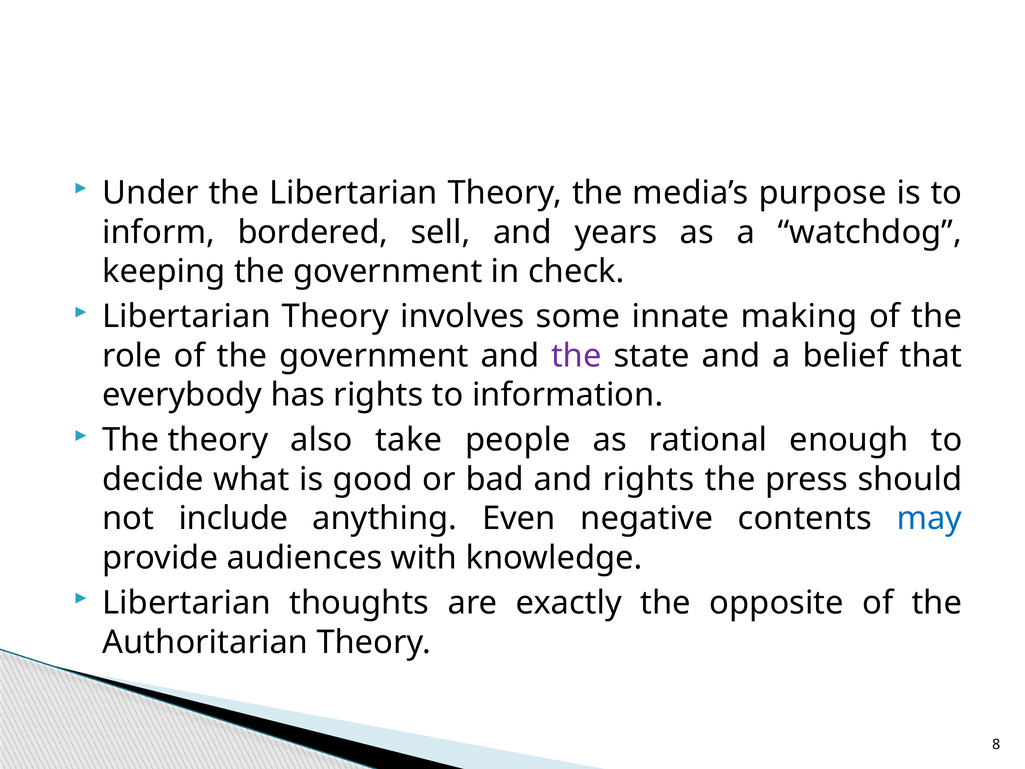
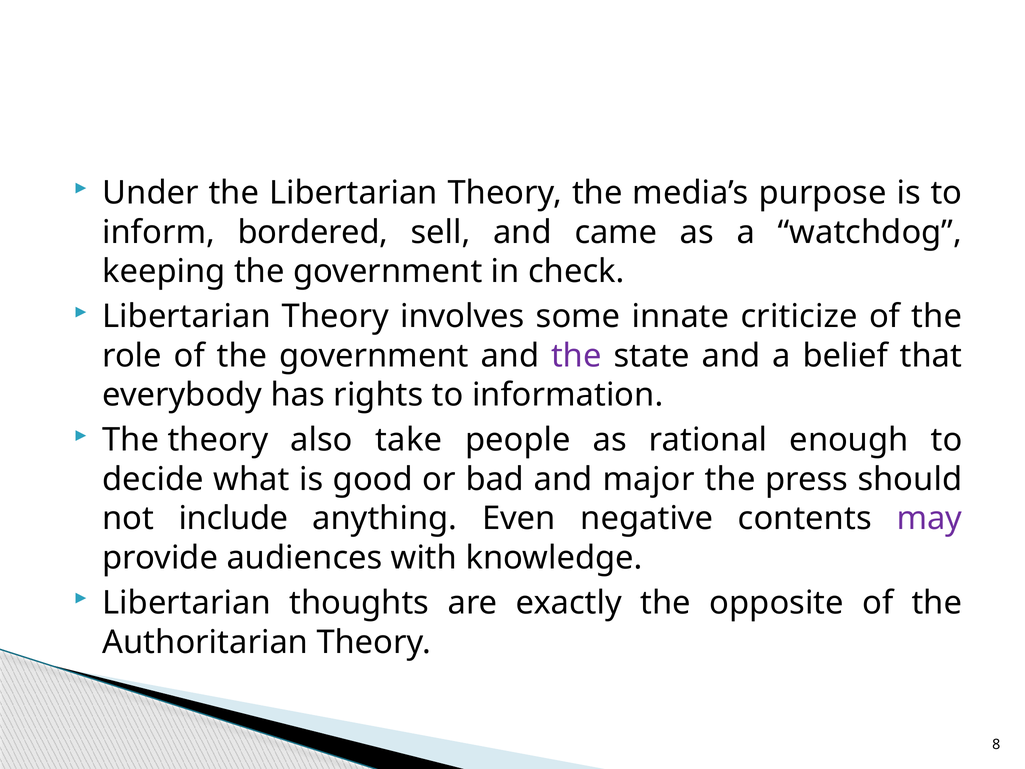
years: years -> came (616, 232)
making: making -> criticize (799, 317)
and rights: rights -> major (649, 479)
may colour: blue -> purple (929, 519)
